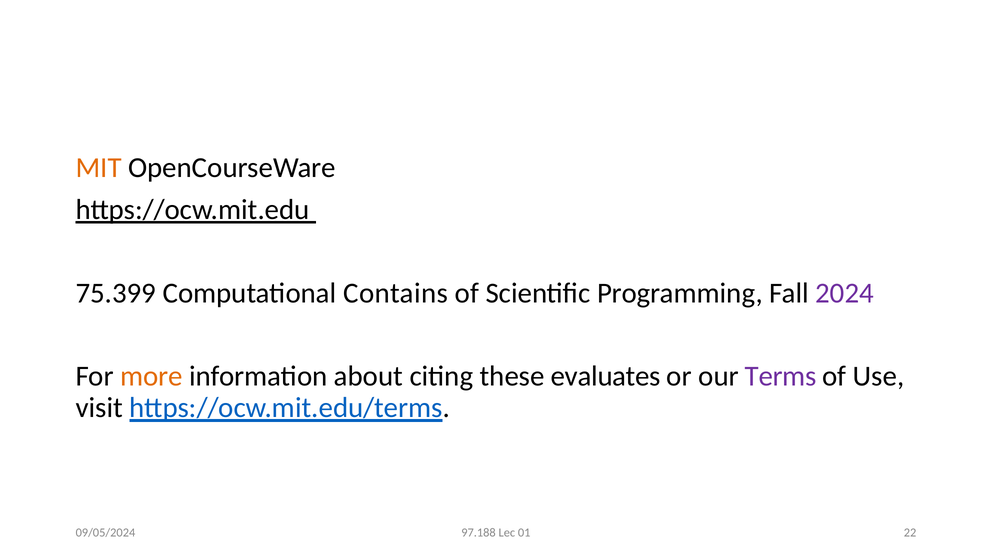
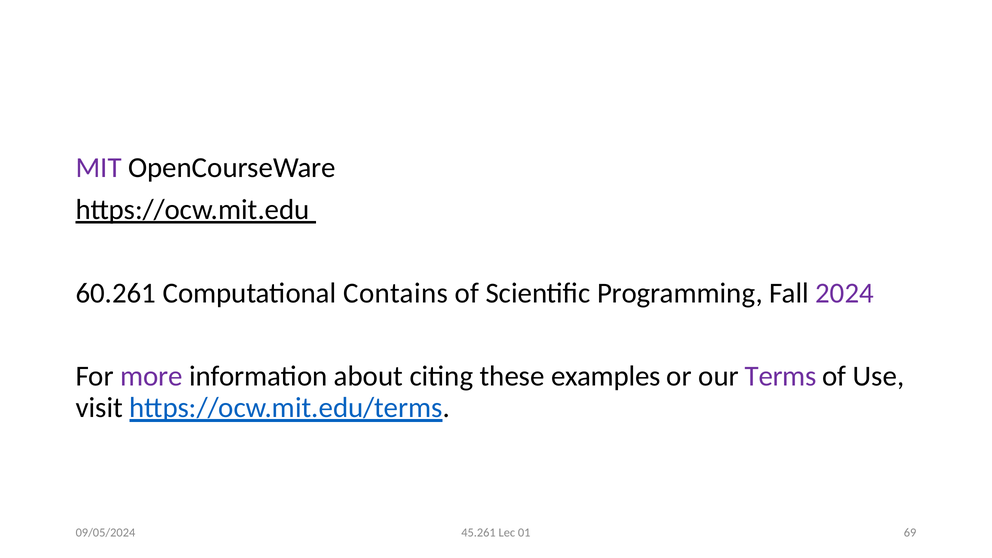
MIT colour: orange -> purple (99, 168)
75.399: 75.399 -> 60.261 (116, 293)
more colour: orange -> purple (151, 376)
evaluates: evaluates -> examples (606, 376)
97.188: 97.188 -> 45.261 (479, 533)
22: 22 -> 69 (910, 533)
